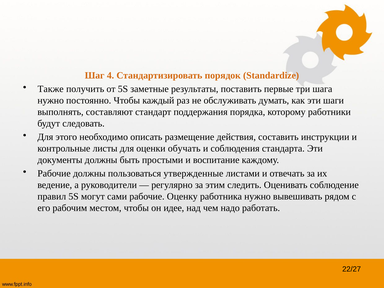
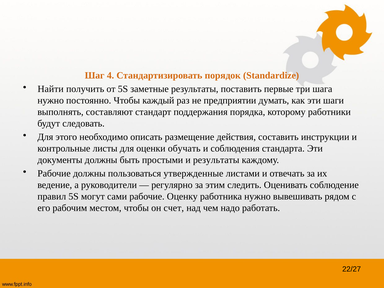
Также: Также -> Найти (51, 89)
обслуживать: обслуживать -> предприятии (230, 101)
и воспитание: воспитание -> результаты (216, 160)
идее: идее -> счет (174, 208)
